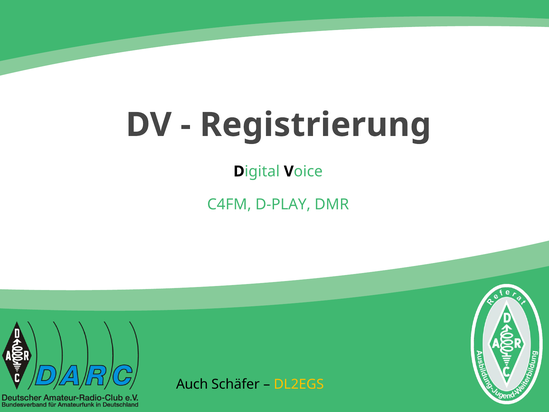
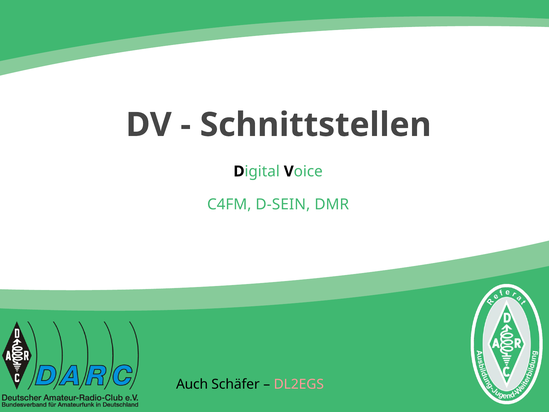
Registrierung: Registrierung -> Schnittstellen (316, 125)
D-PLAY: D-PLAY -> D-SEIN (283, 204)
DL2EGS colour: yellow -> pink (299, 384)
